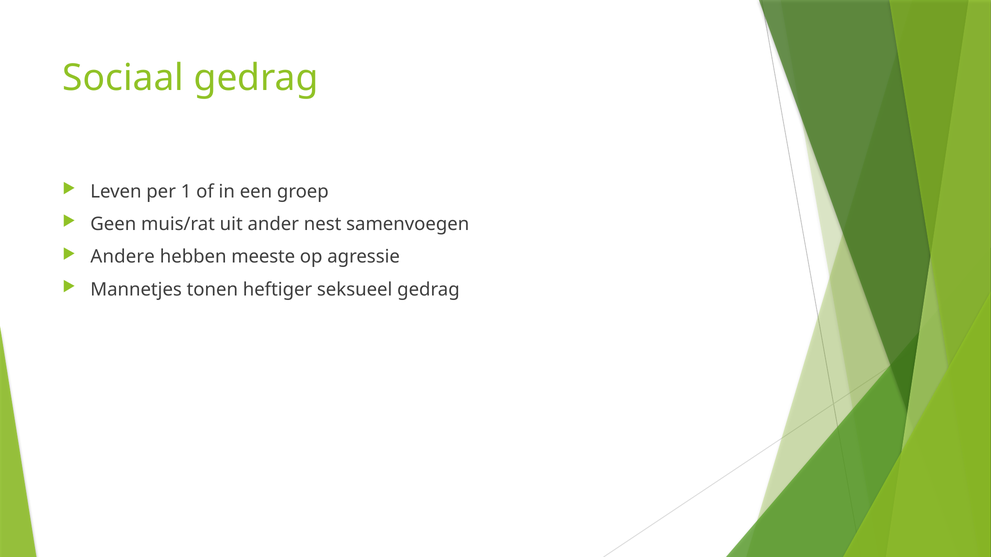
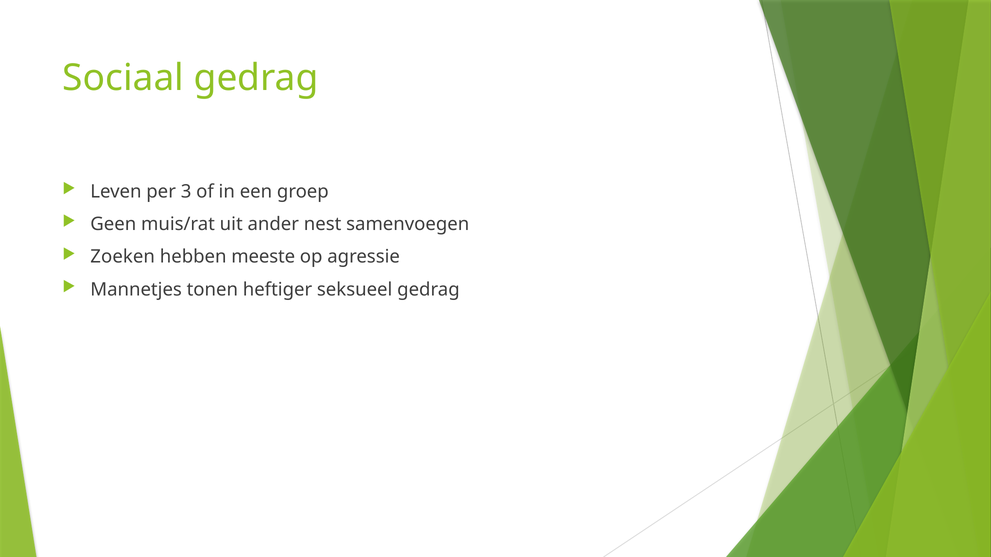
1: 1 -> 3 (186, 192)
Andere: Andere -> Zoeken (123, 257)
